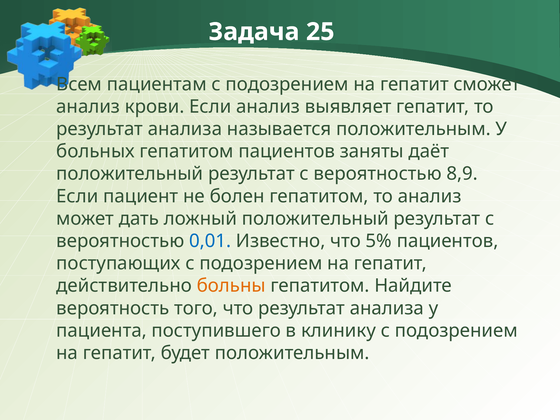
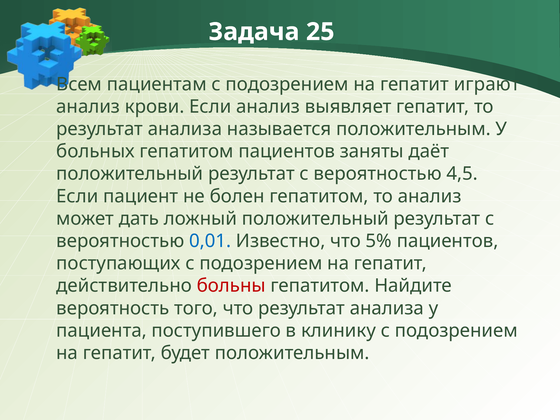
сможет: сможет -> играют (487, 84)
8,9: 8,9 -> 4,5 (462, 174)
больны colour: orange -> red (231, 286)
